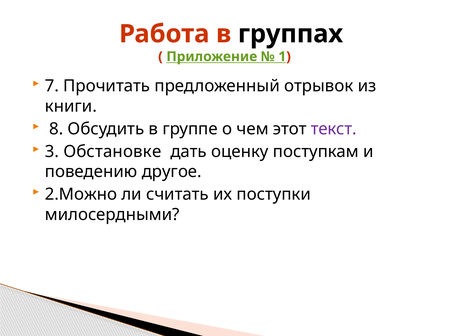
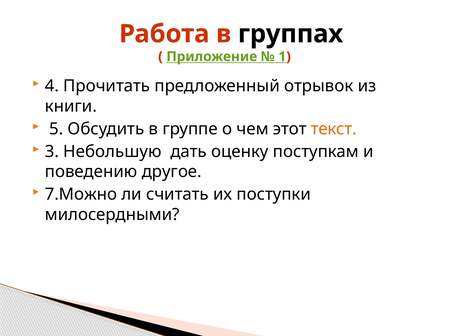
7: 7 -> 4 (52, 86)
8: 8 -> 5 (56, 129)
текст colour: purple -> orange (334, 129)
Обстановке: Обстановке -> Небольшую (112, 152)
2.Можно: 2.Можно -> 7.Можно (81, 195)
